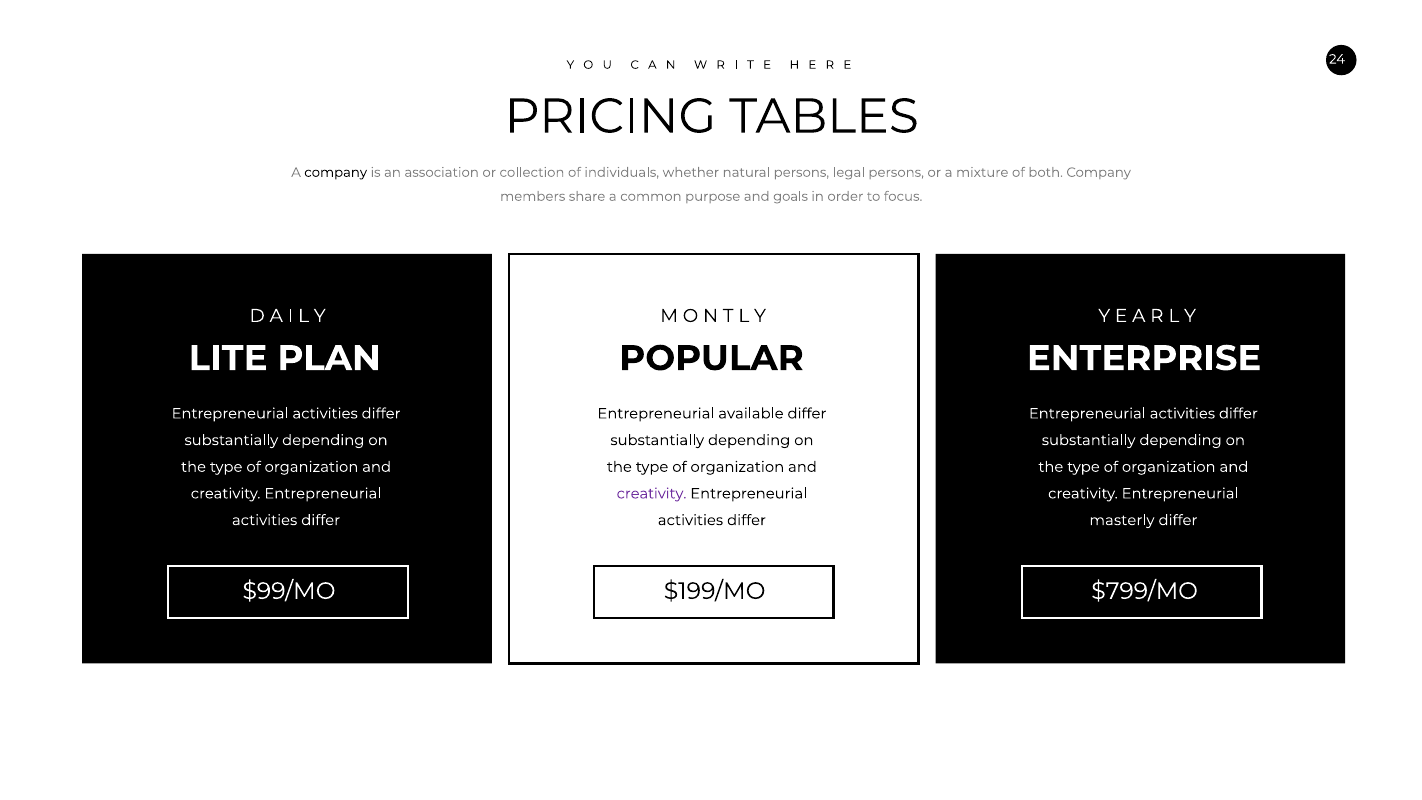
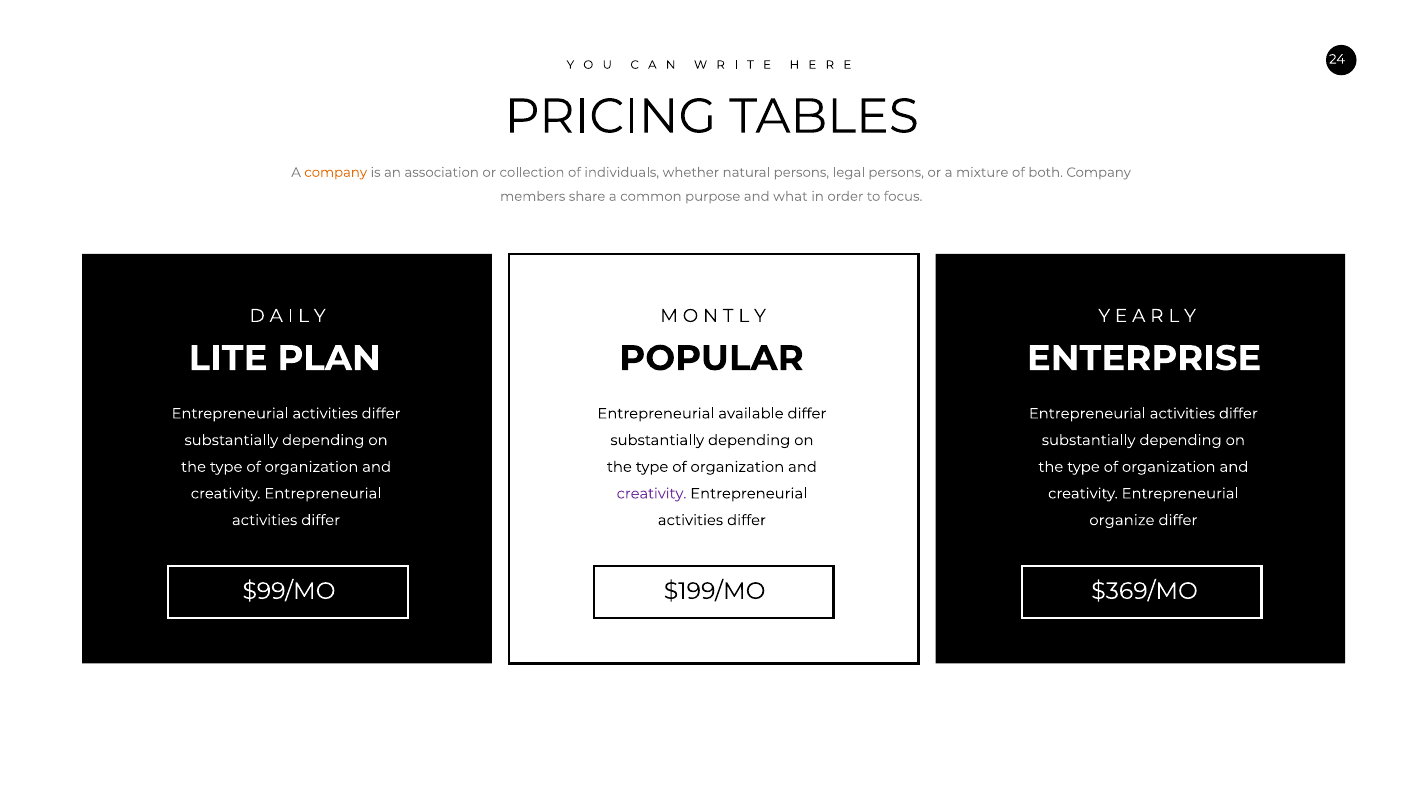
company colour: black -> orange (336, 172)
goals: goals -> what (790, 196)
masterly: masterly -> organize (1122, 520)
$799/MO: $799/MO -> $369/MO (1145, 591)
